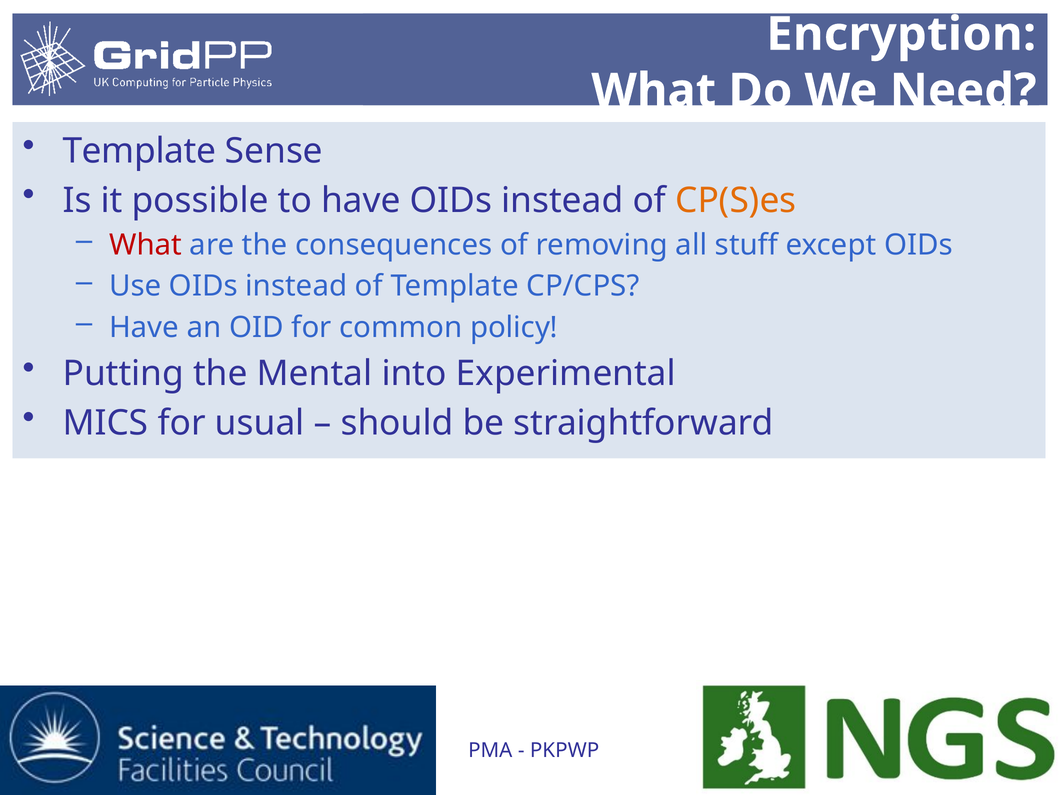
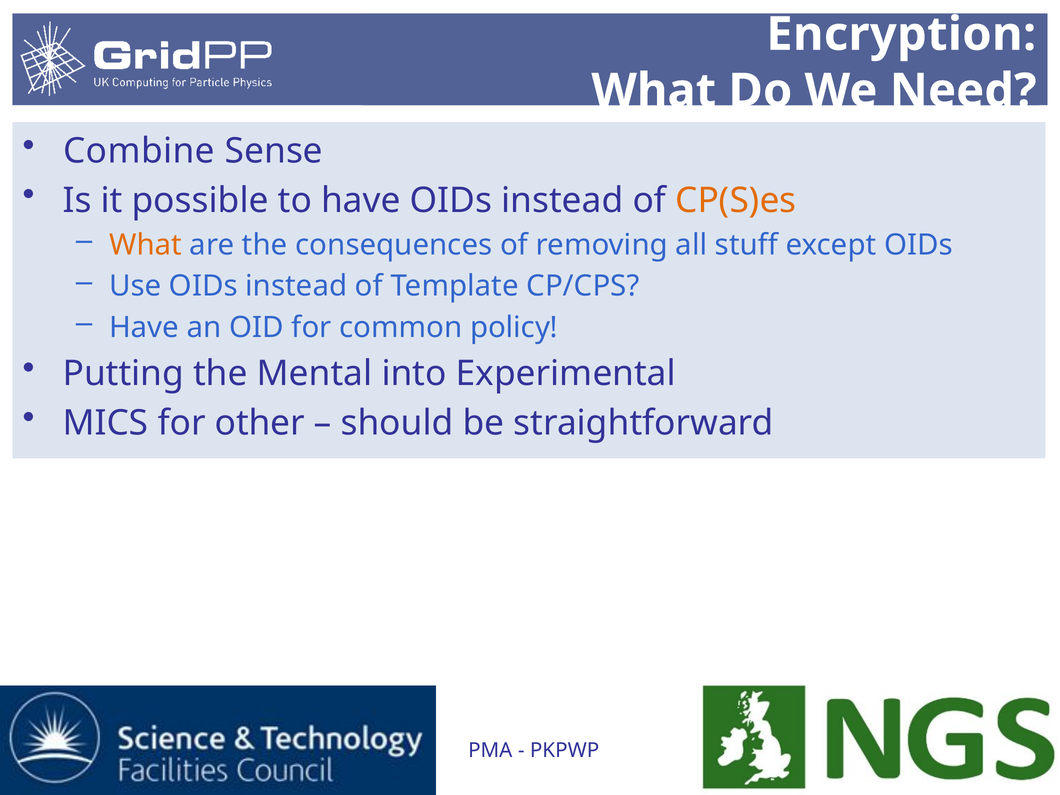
Template: Template -> Combine (139, 151)
What colour: red -> orange (145, 245)
usual: usual -> other (260, 423)
